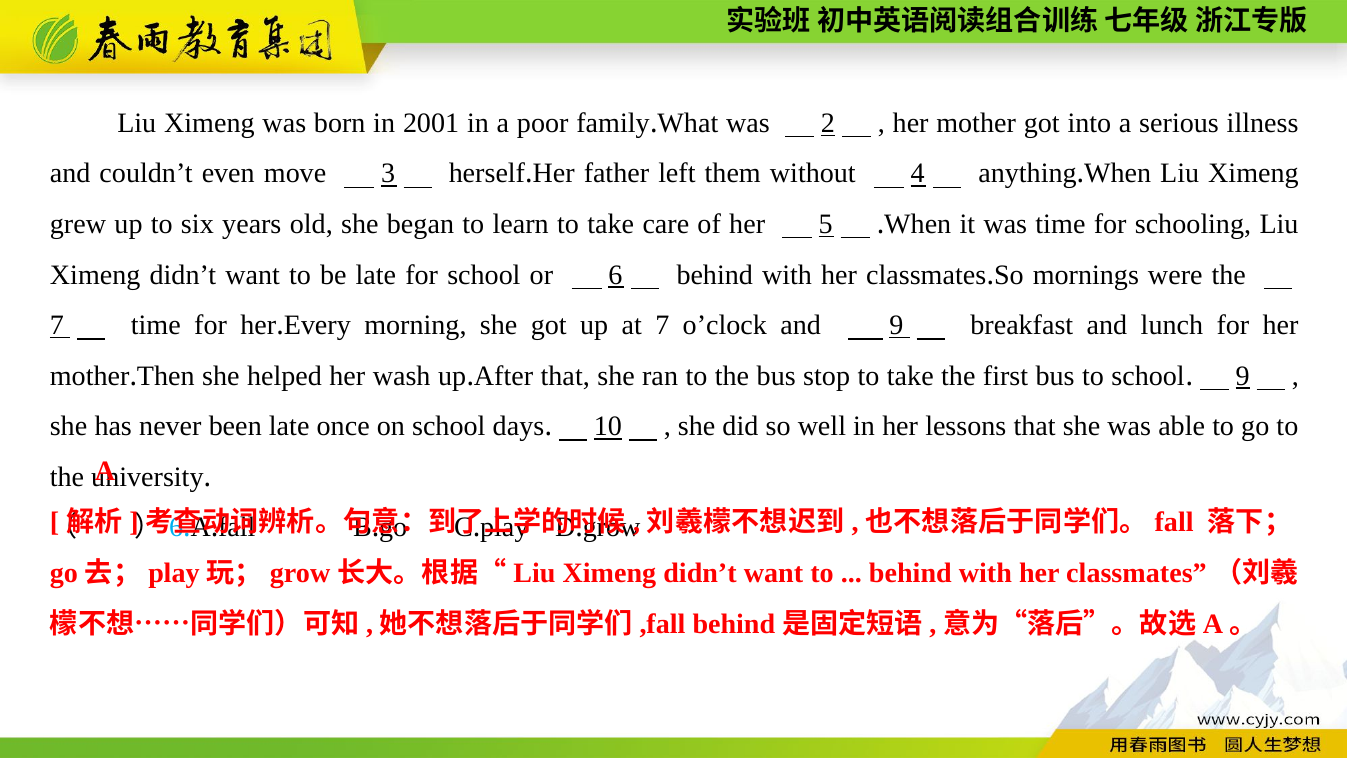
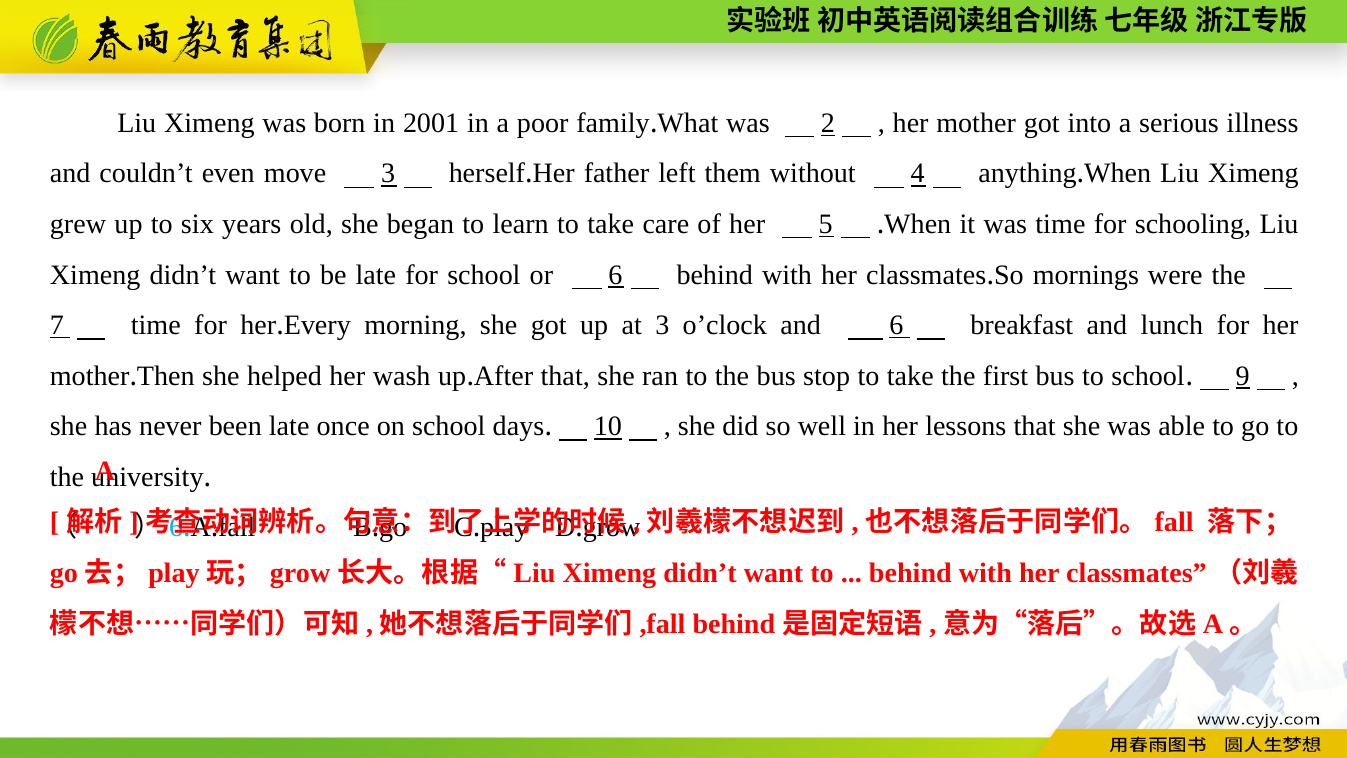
at 7: 7 -> 3 (662, 325)
and 9: 9 -> 6 (896, 325)
